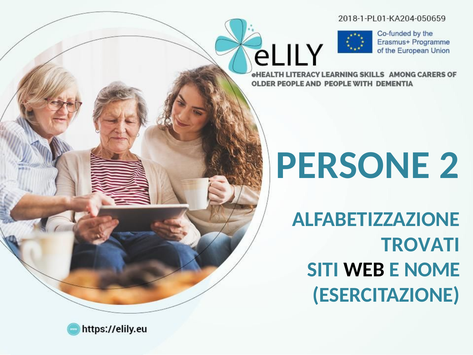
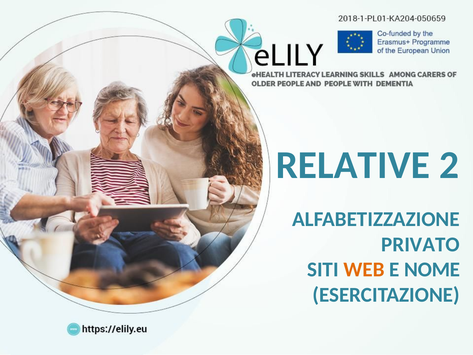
PERSONE: PERSONE -> RELATIVE (353, 165)
TROVATI: TROVATI -> PRIVATO (421, 244)
WEB colour: black -> orange (364, 269)
